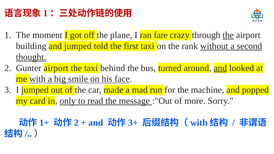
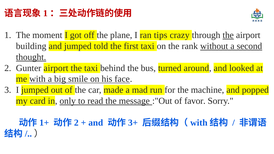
fare: fare -> tips (161, 35)
and underline: present -> none (220, 68)
more: more -> favor (195, 101)
